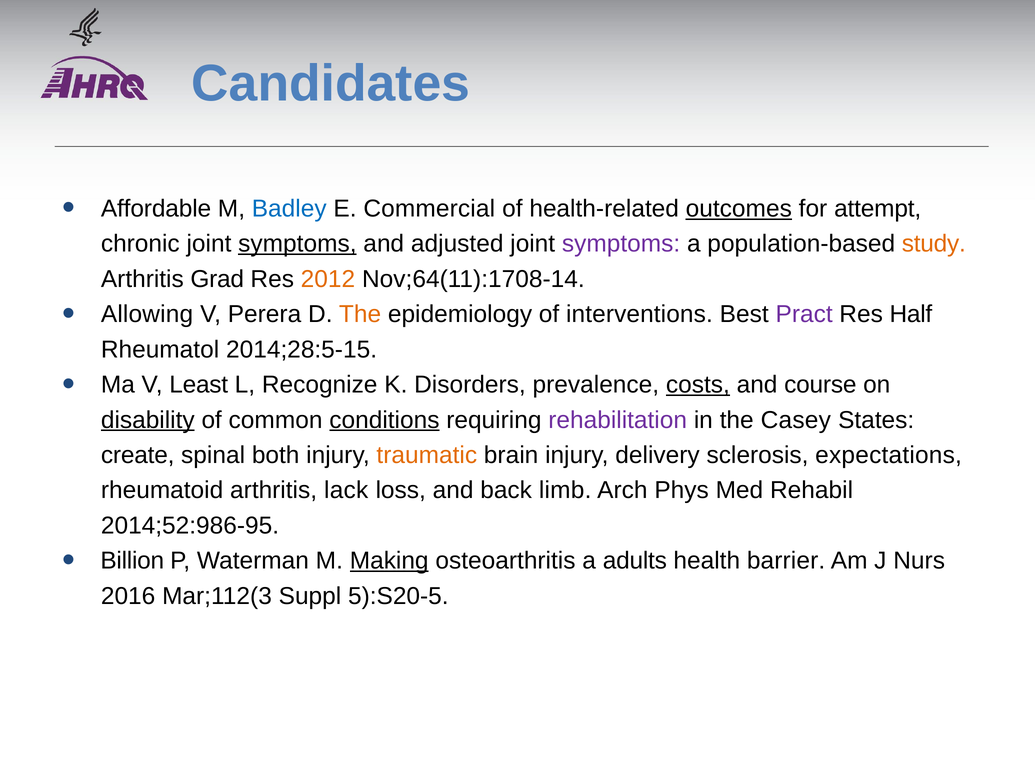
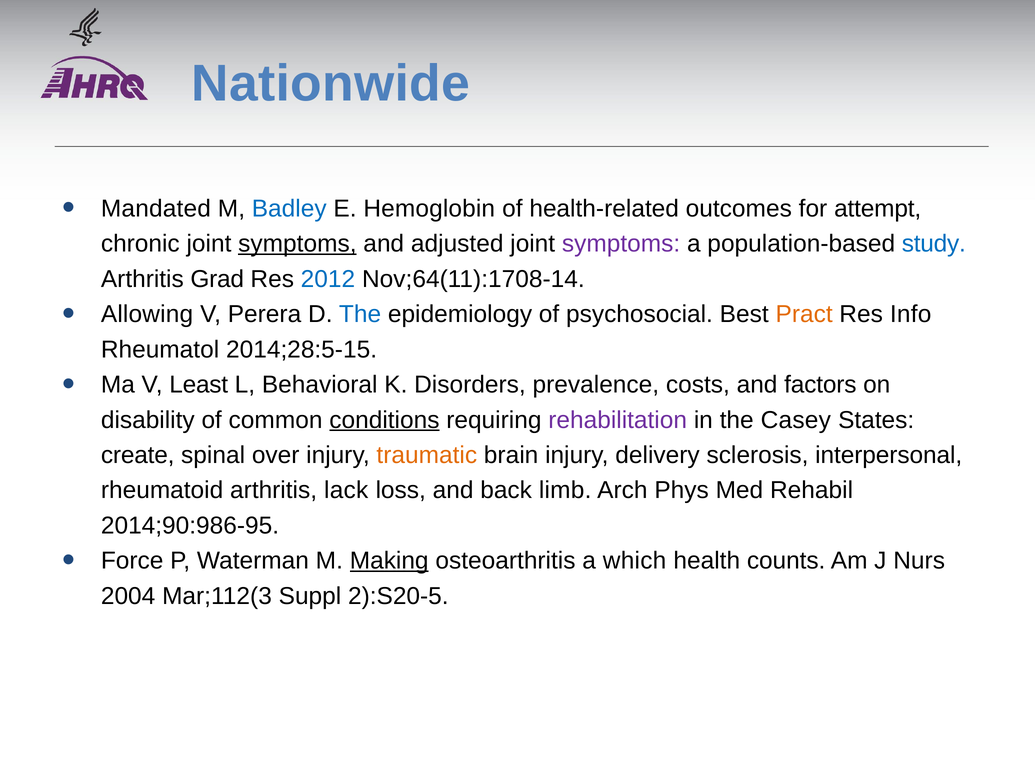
Candidates: Candidates -> Nationwide (331, 84)
Affordable: Affordable -> Mandated (156, 209)
Commercial: Commercial -> Hemoglobin (429, 209)
outcomes underline: present -> none (739, 209)
study colour: orange -> blue (934, 244)
2012 colour: orange -> blue (328, 279)
The colour: orange -> blue (360, 314)
interventions: interventions -> psychosocial (639, 314)
Pract colour: purple -> orange (804, 314)
Half: Half -> Info (911, 314)
Recognize: Recognize -> Behavioral (320, 385)
costs underline: present -> none (698, 385)
course: course -> factors (820, 385)
disability underline: present -> none (148, 420)
both: both -> over (276, 455)
expectations: expectations -> interpersonal (889, 455)
2014;52:986-95: 2014;52:986-95 -> 2014;90:986-95 (190, 526)
Billion: Billion -> Force (132, 561)
adults: adults -> which (635, 561)
barrier: barrier -> counts (786, 561)
2016: 2016 -> 2004 (128, 596)
5):S20-5: 5):S20-5 -> 2):S20-5 (398, 596)
